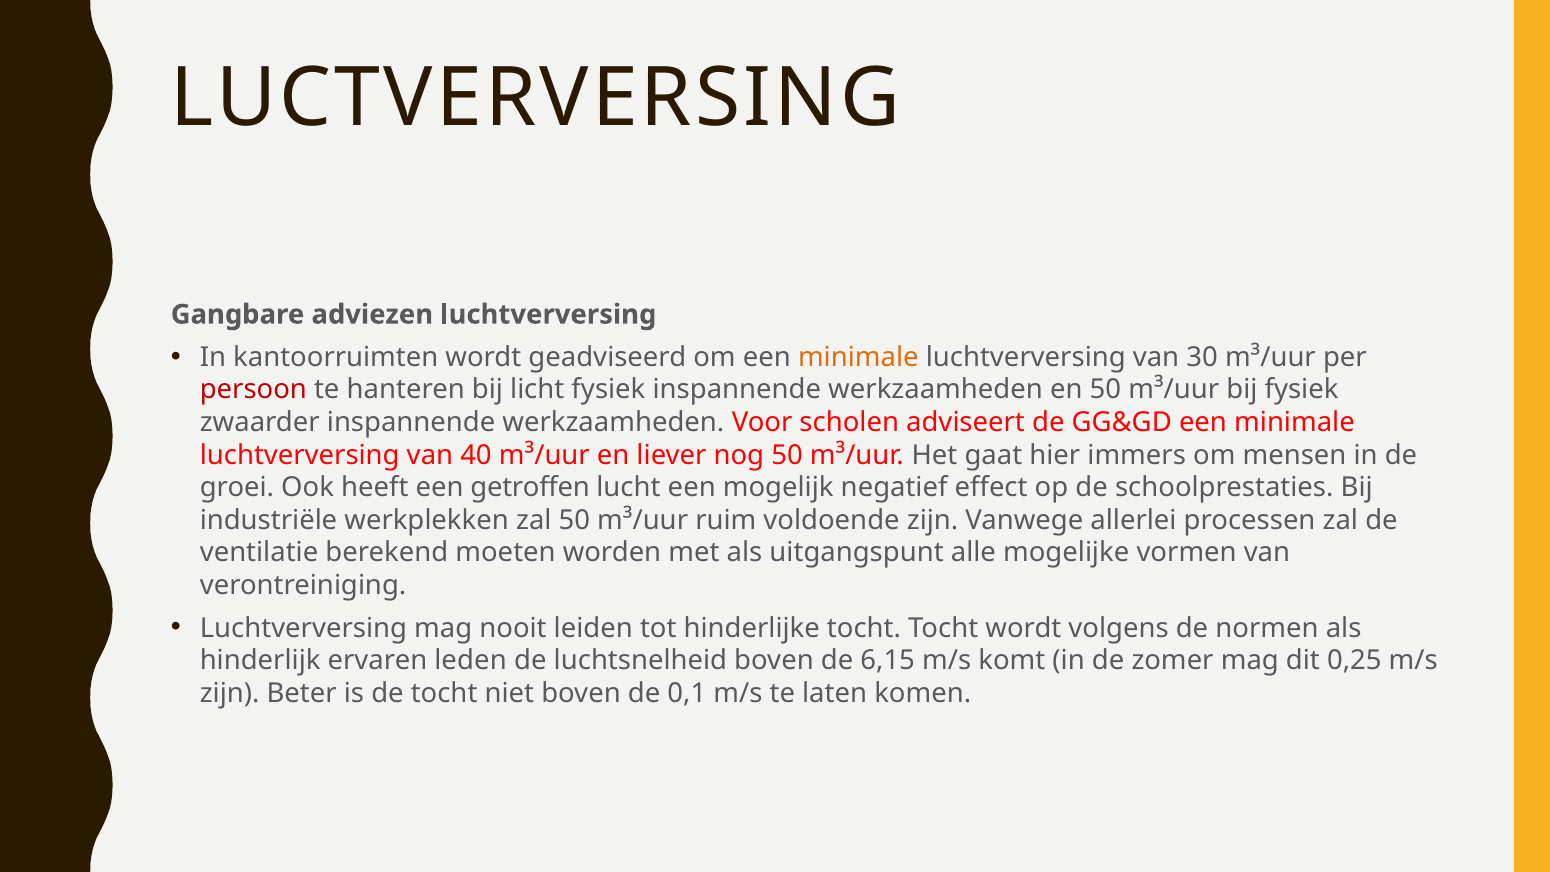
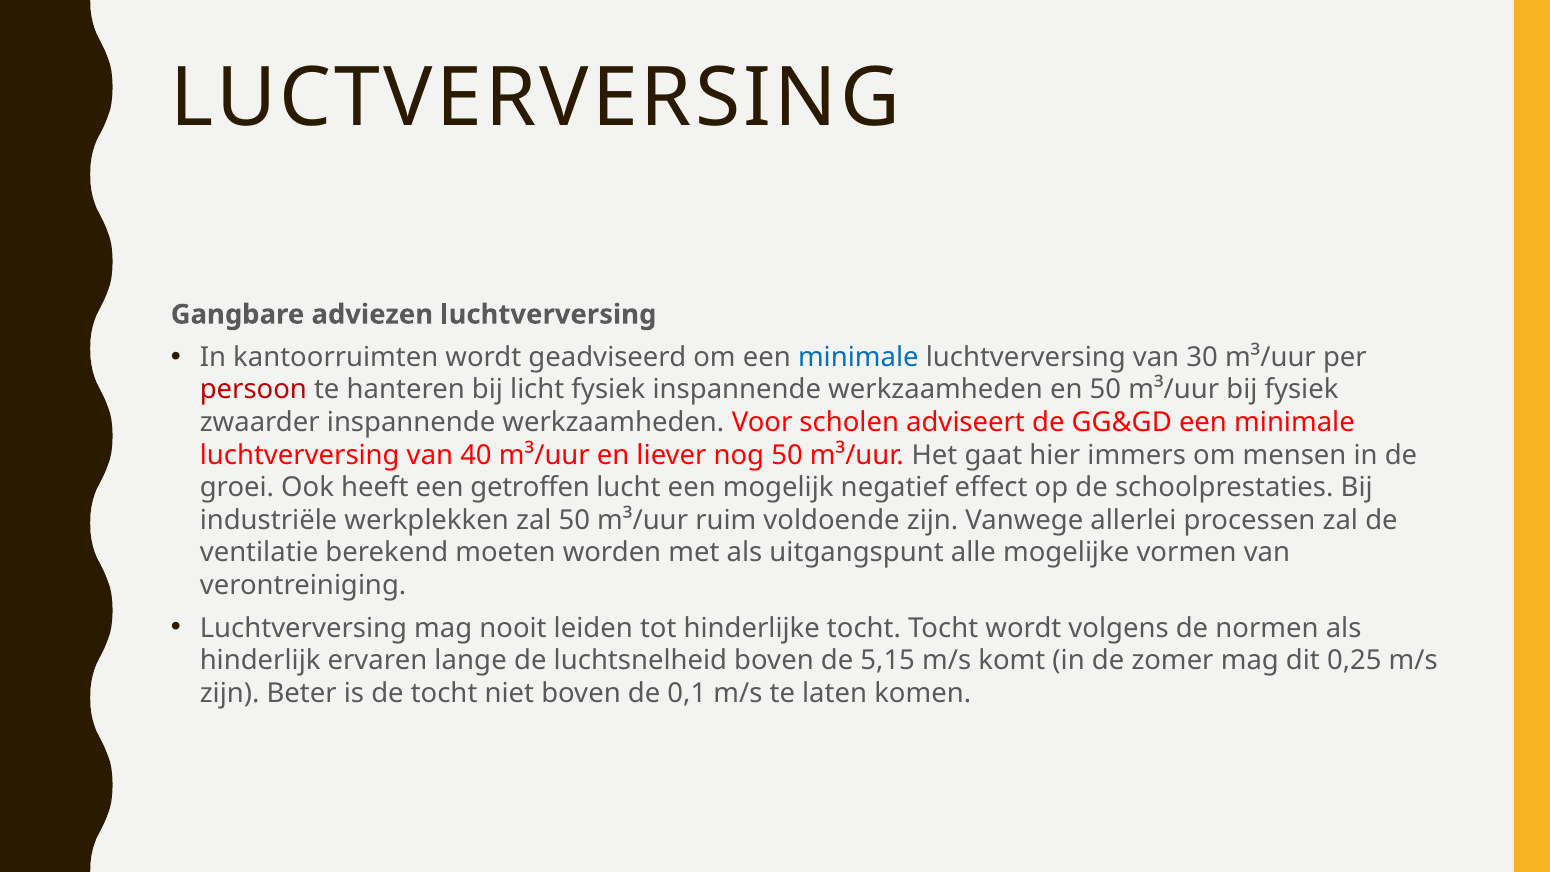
minimale colour: orange -> blue (858, 357)
leden: leden -> lange (471, 661)
6,15: 6,15 -> 5,15 (888, 661)
